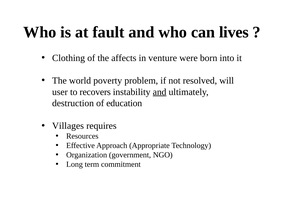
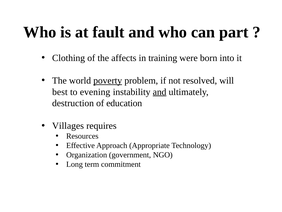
lives: lives -> part (234, 32)
venture: venture -> training (163, 58)
poverty underline: none -> present (108, 80)
user: user -> best (60, 92)
recovers: recovers -> evening (95, 92)
